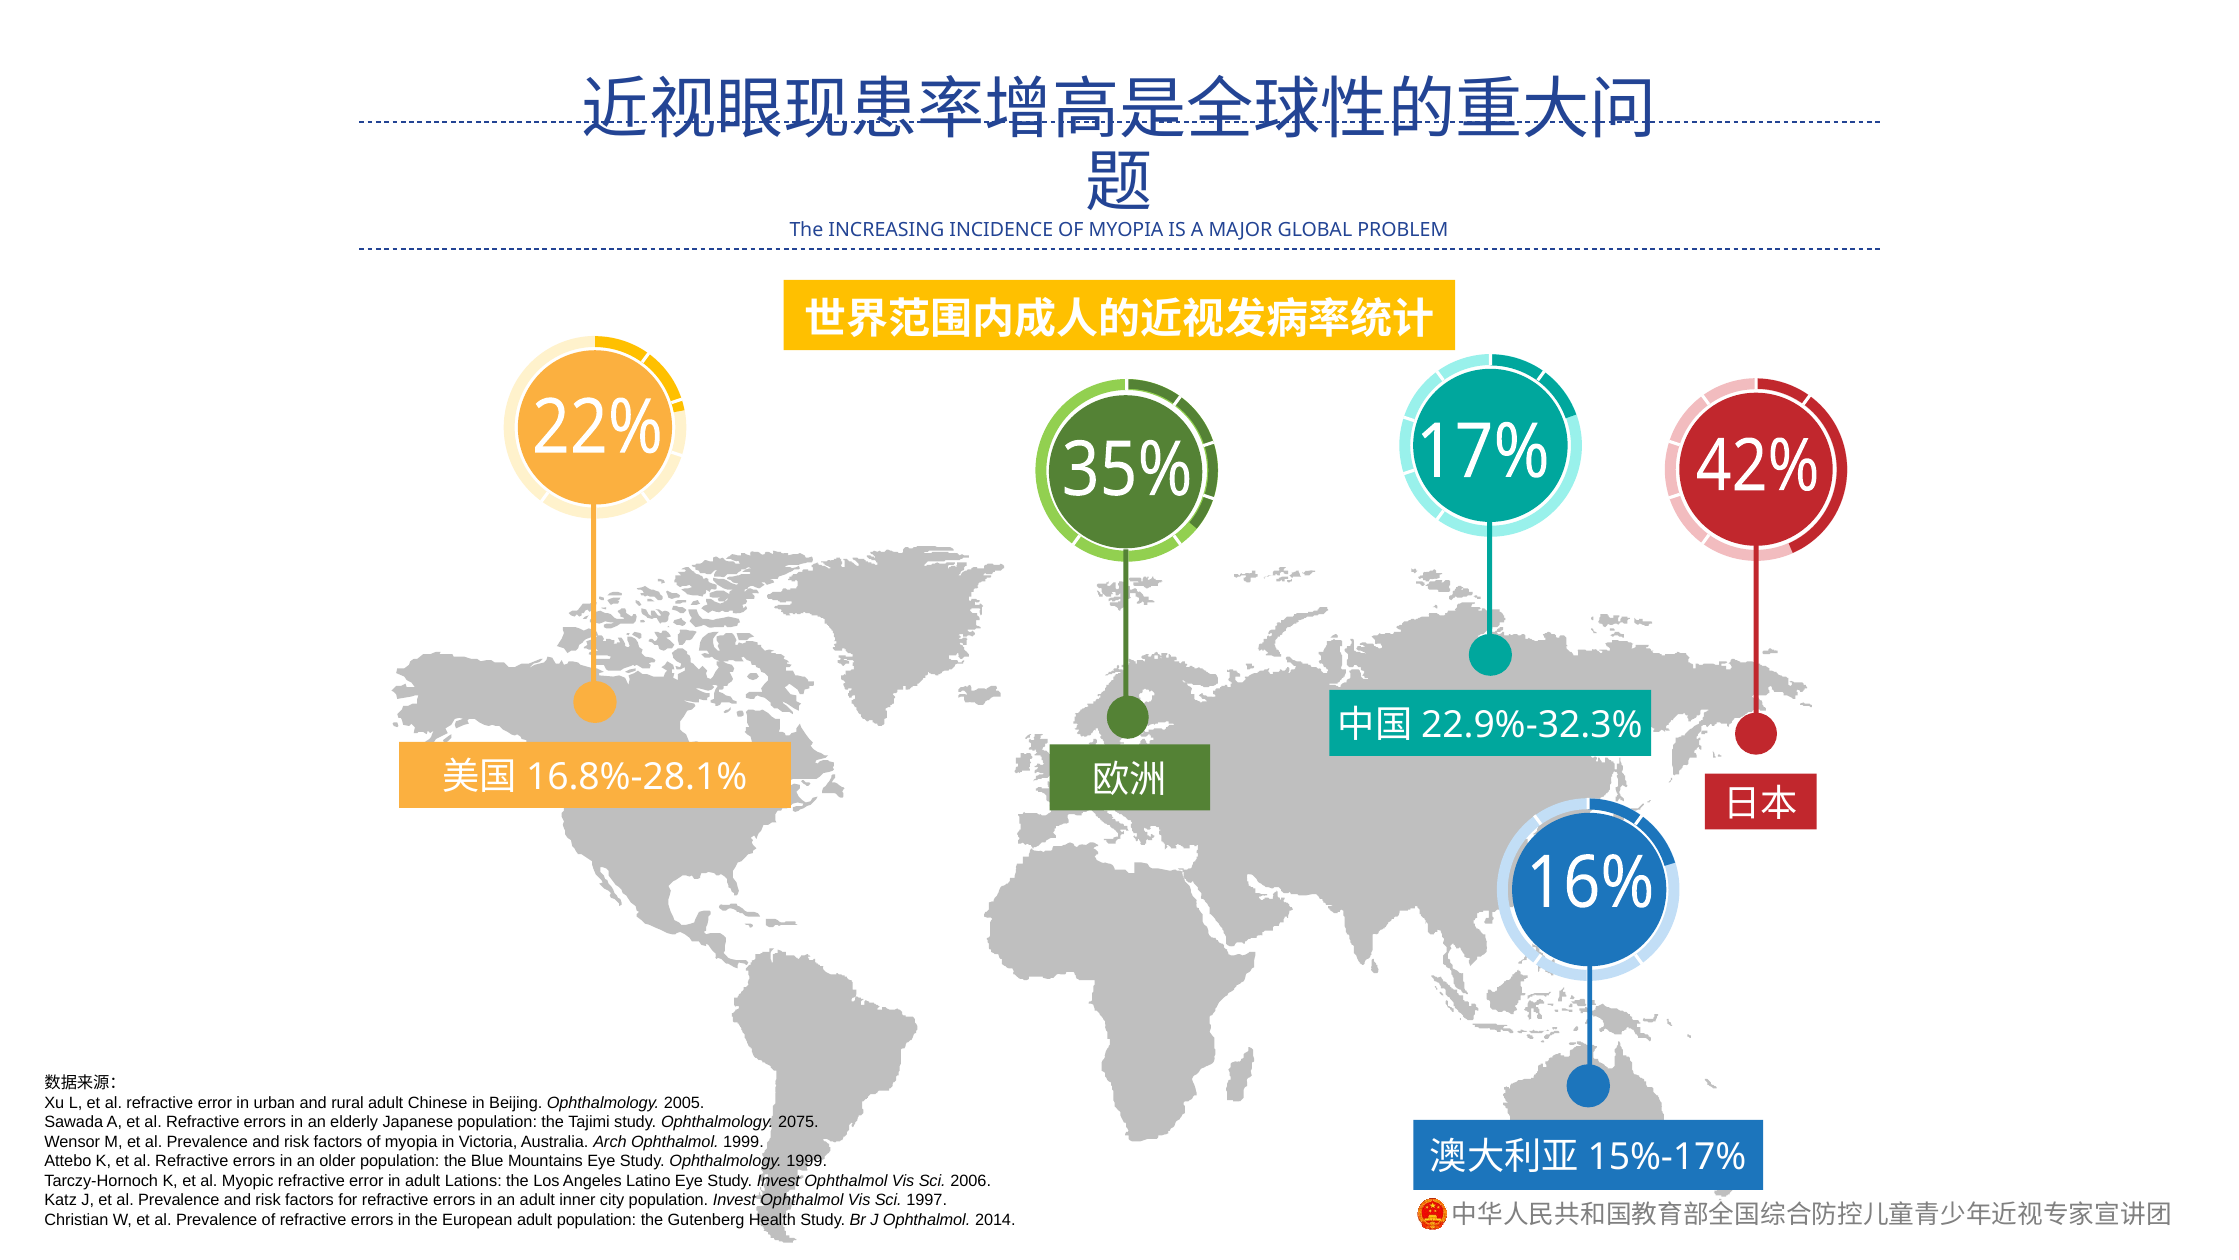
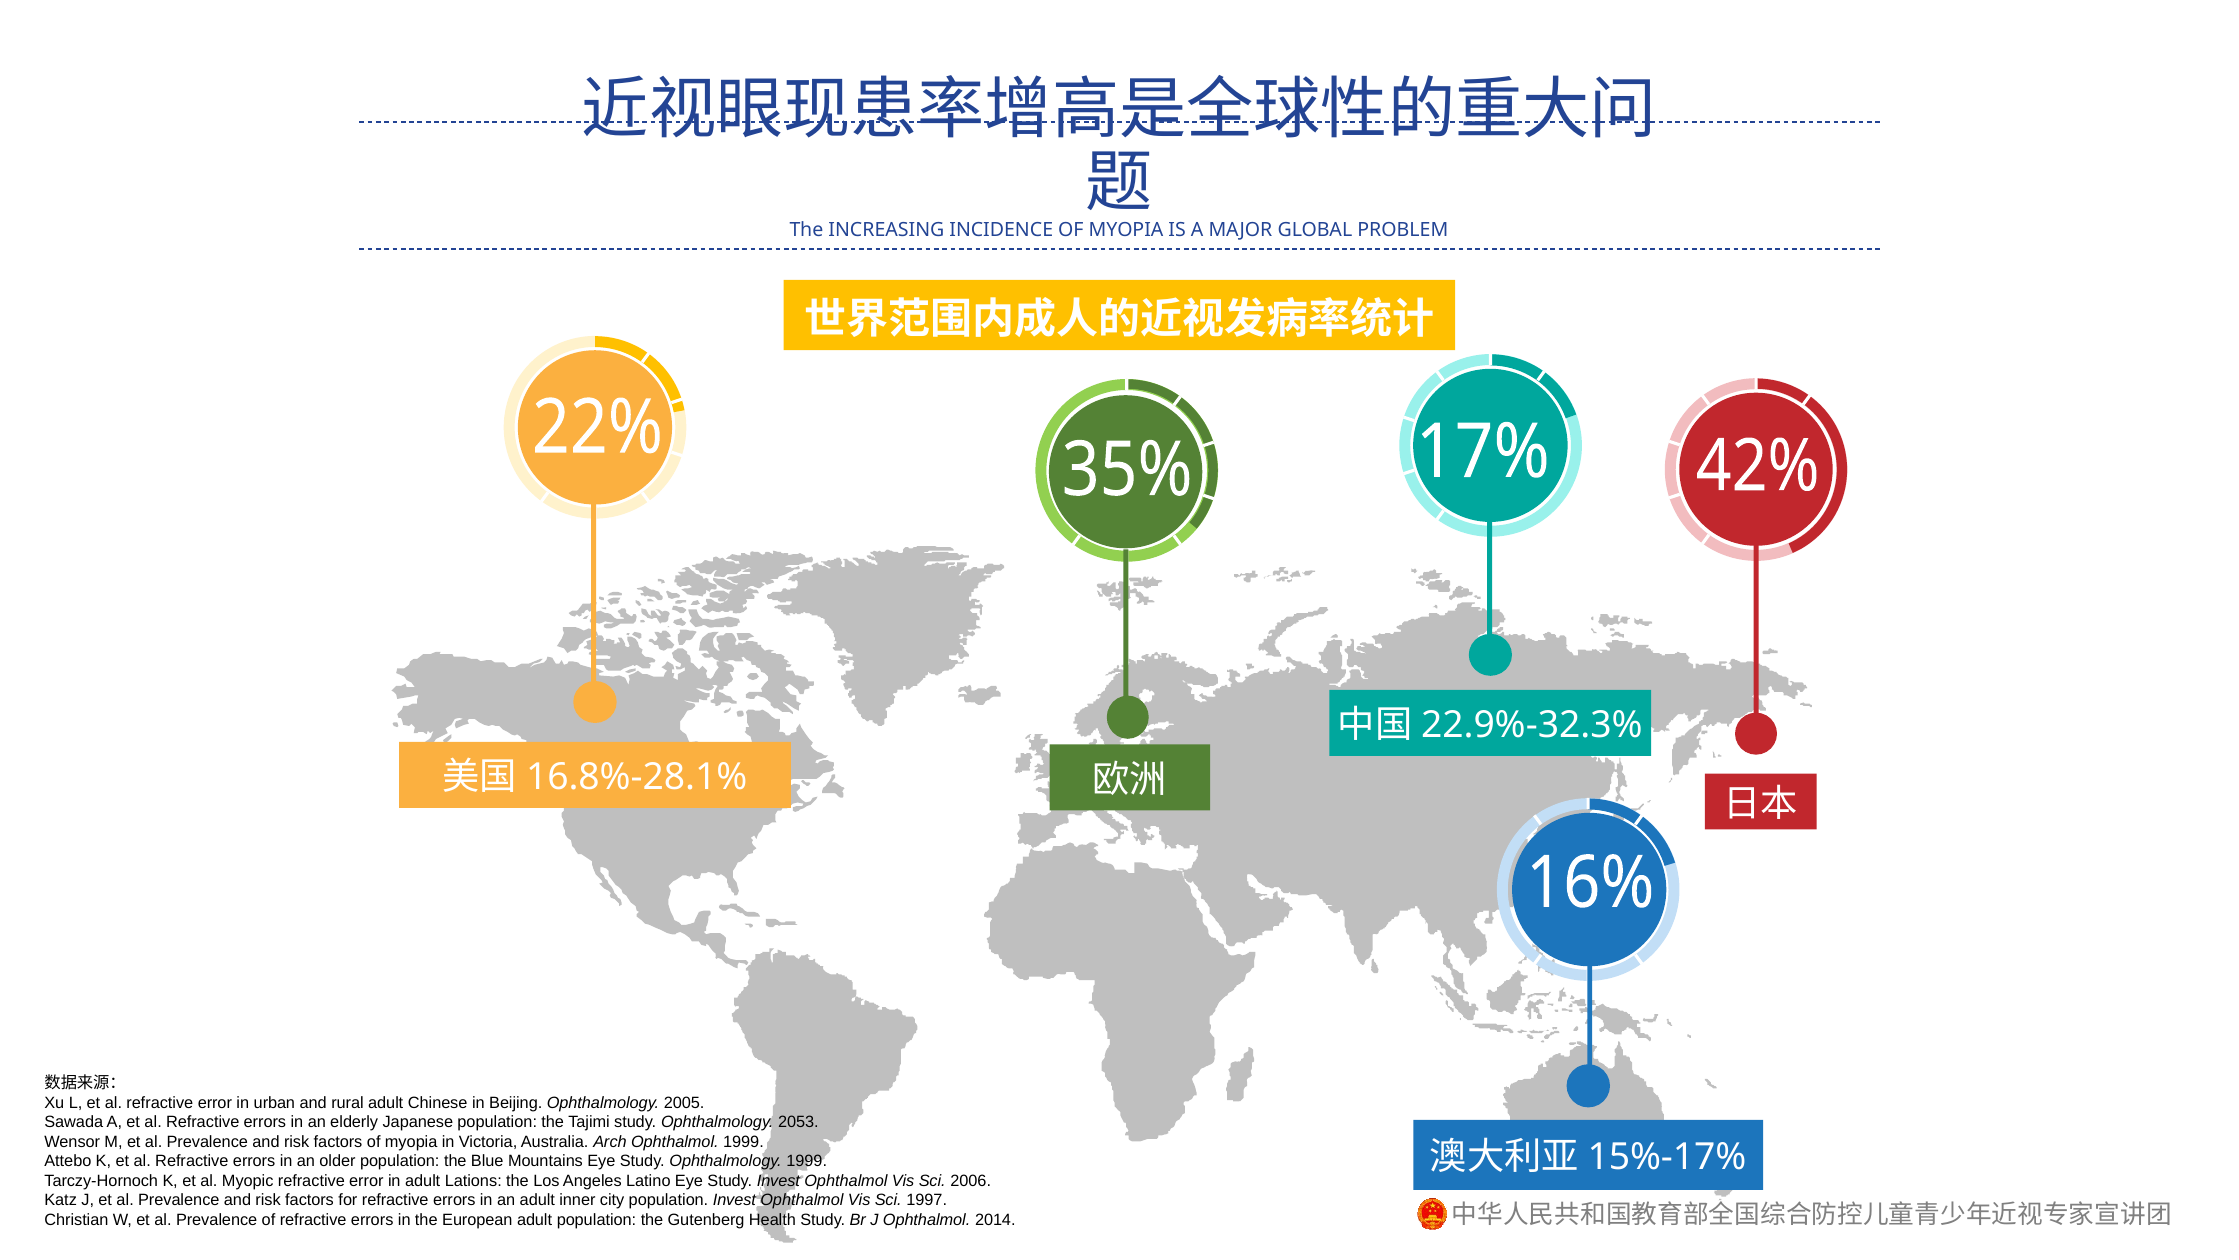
2075: 2075 -> 2053 (798, 1122)
